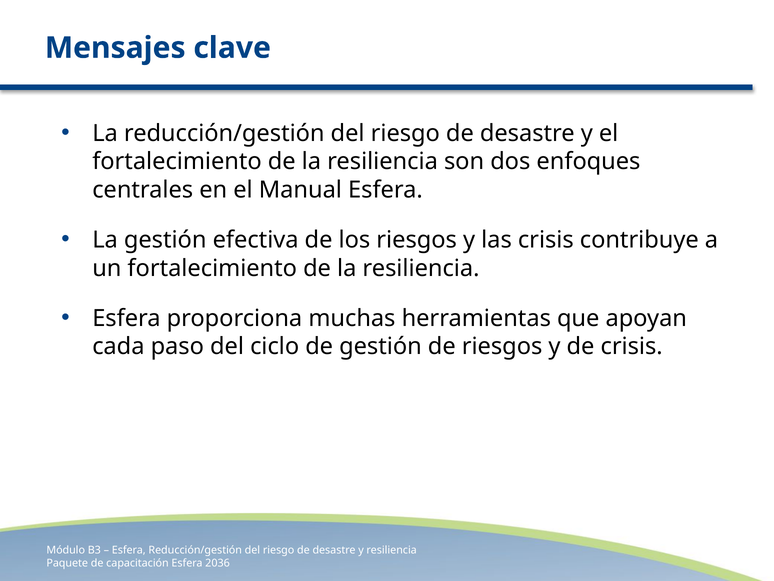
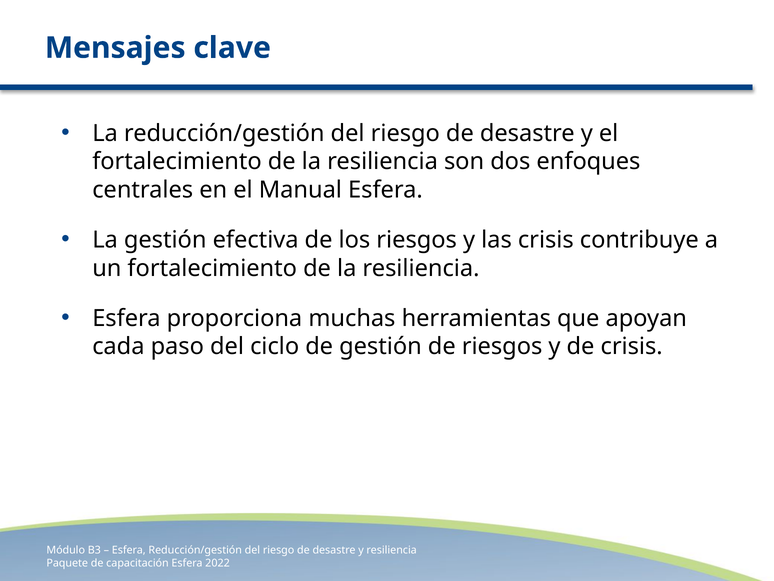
2036: 2036 -> 2022 (218, 563)
